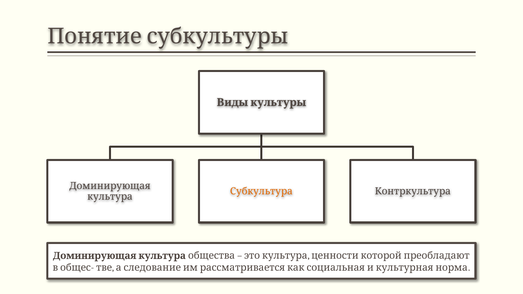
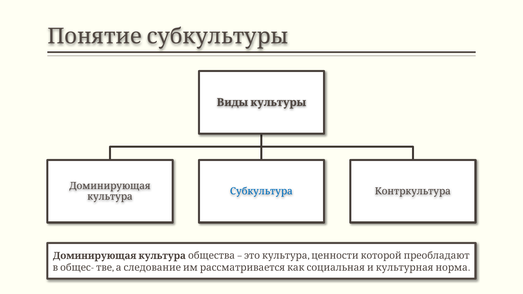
Субкультура colour: orange -> blue (261, 191)
